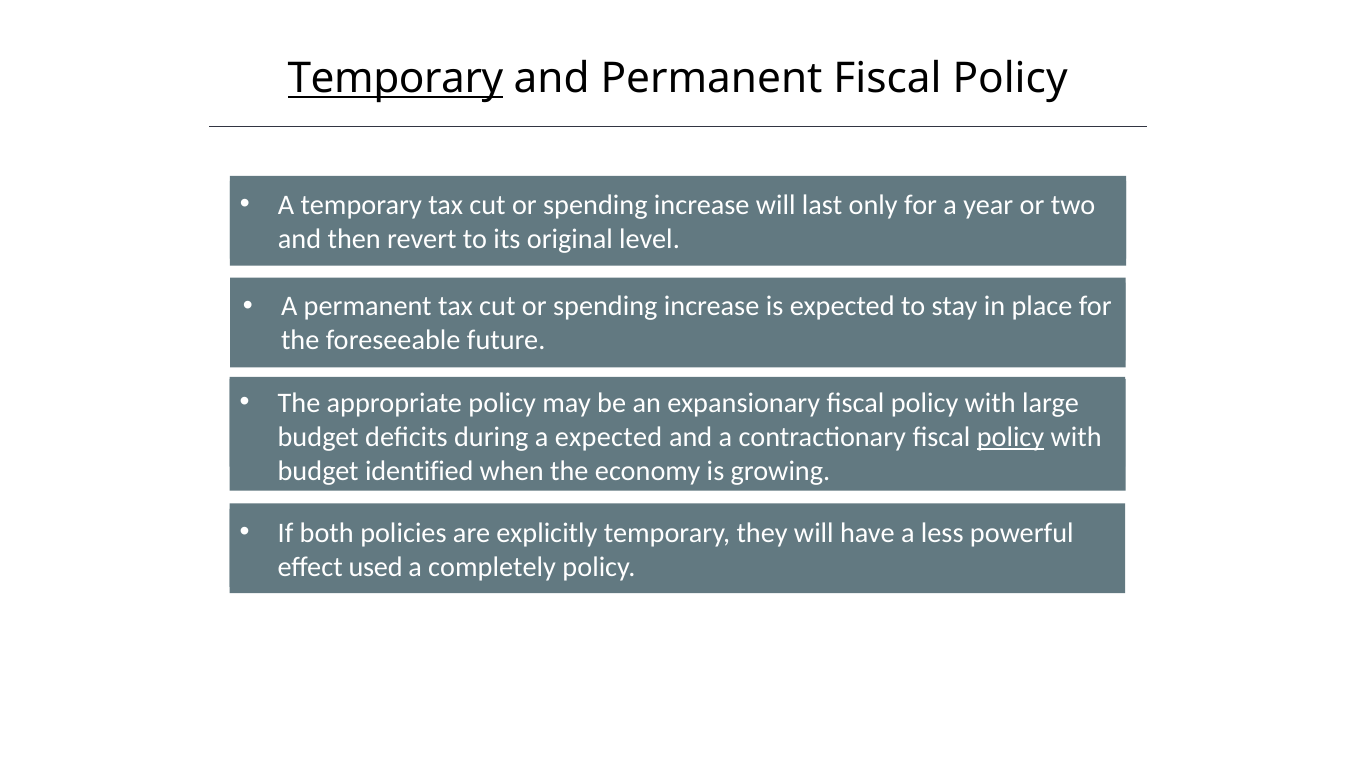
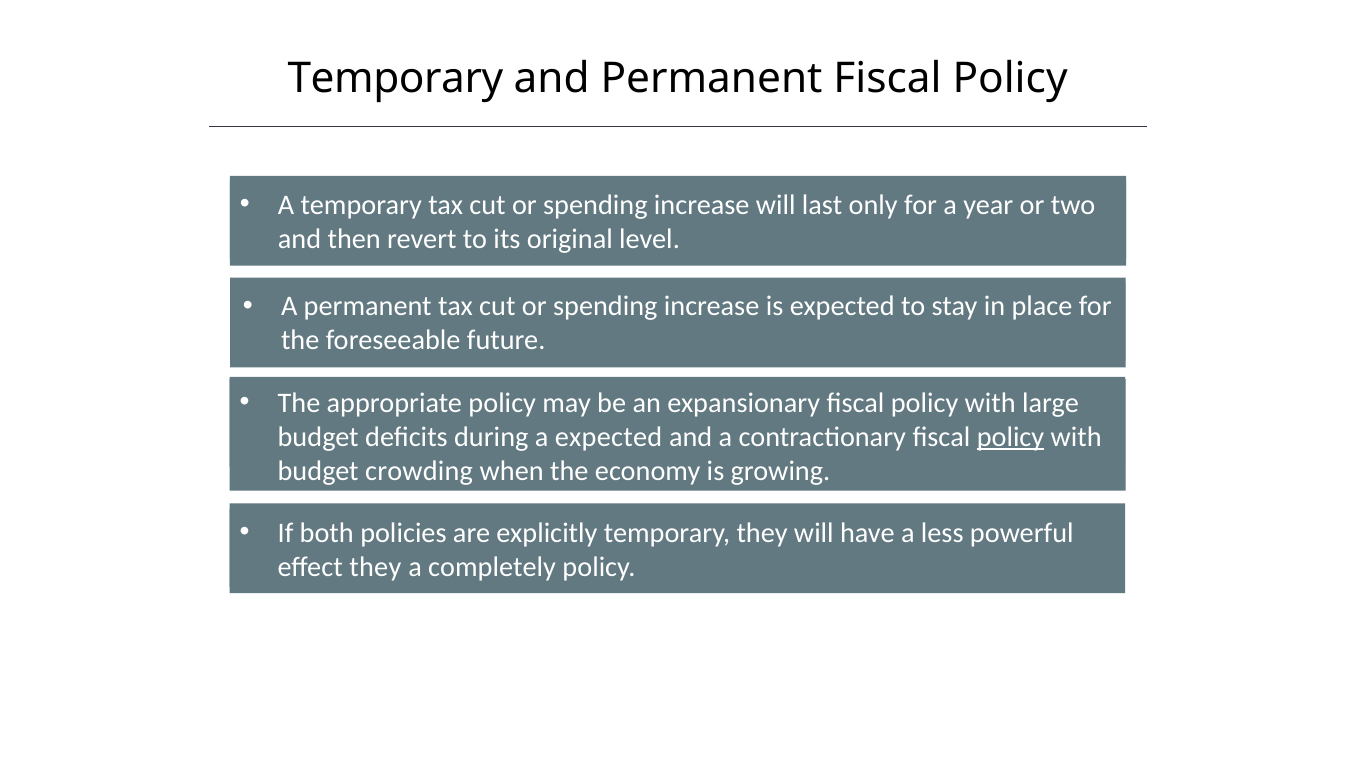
Temporary underline: present -> none (395, 79)
identified: identified -> crowding (419, 471)
effect used: used -> they (375, 567)
